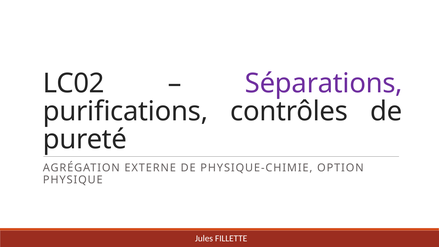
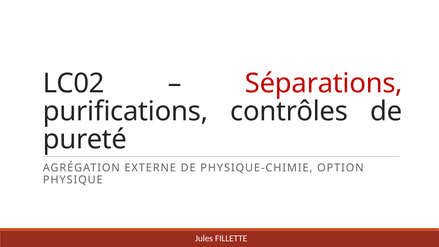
Séparations colour: purple -> red (324, 83)
